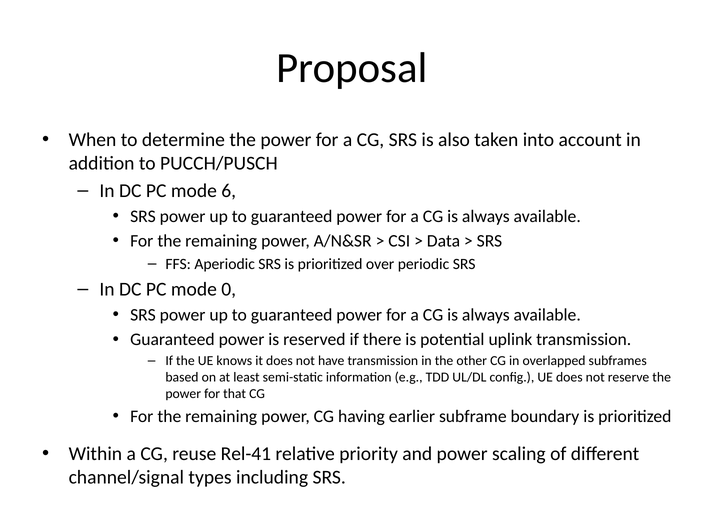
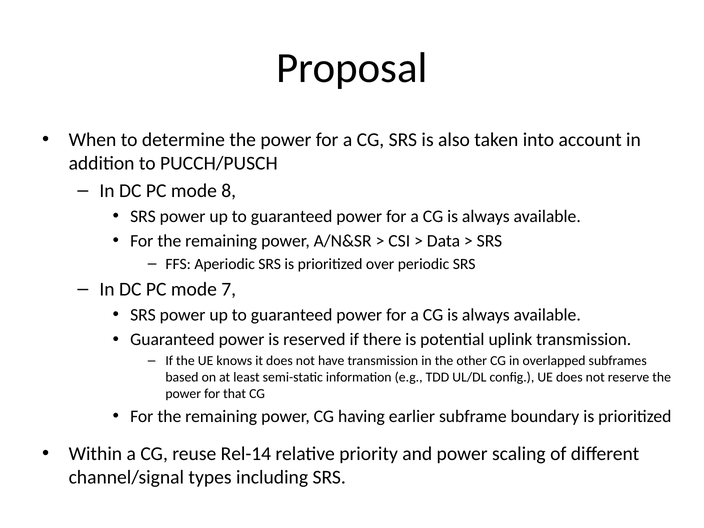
6: 6 -> 8 (229, 191)
0: 0 -> 7 (229, 289)
Rel-41: Rel-41 -> Rel-14 (246, 454)
